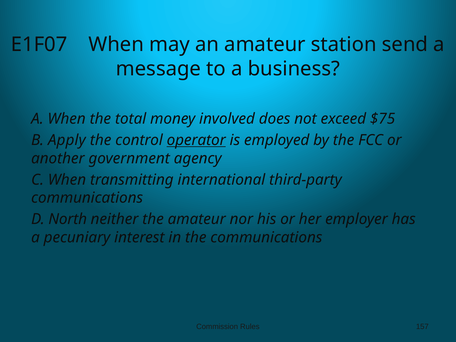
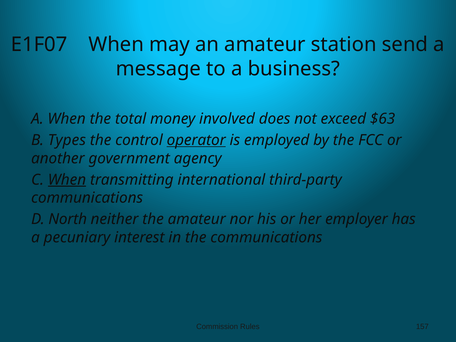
$75: $75 -> $63 (383, 119)
Apply: Apply -> Types (67, 140)
When underline: none -> present (67, 180)
